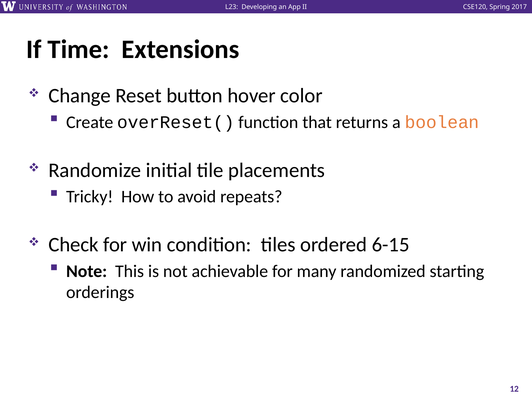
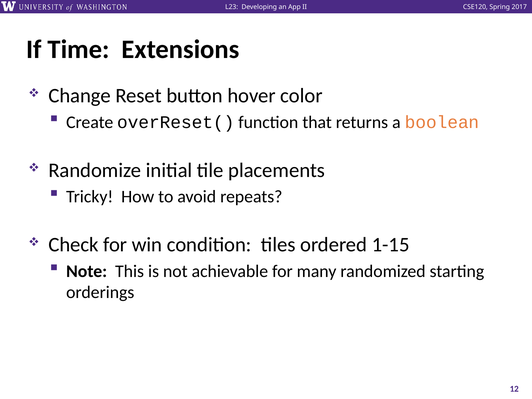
6-15: 6-15 -> 1-15 (391, 245)
